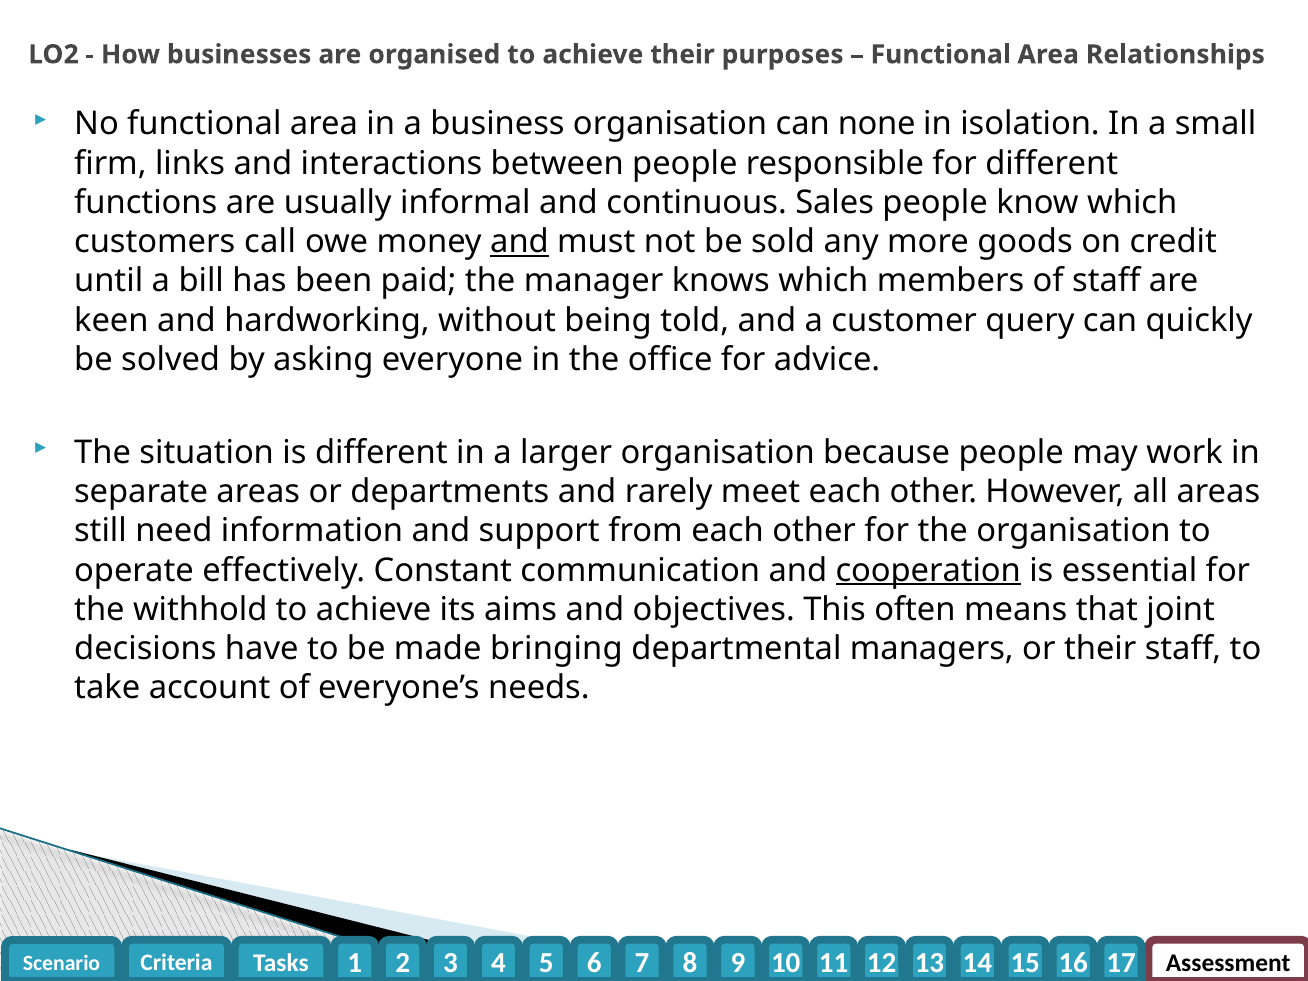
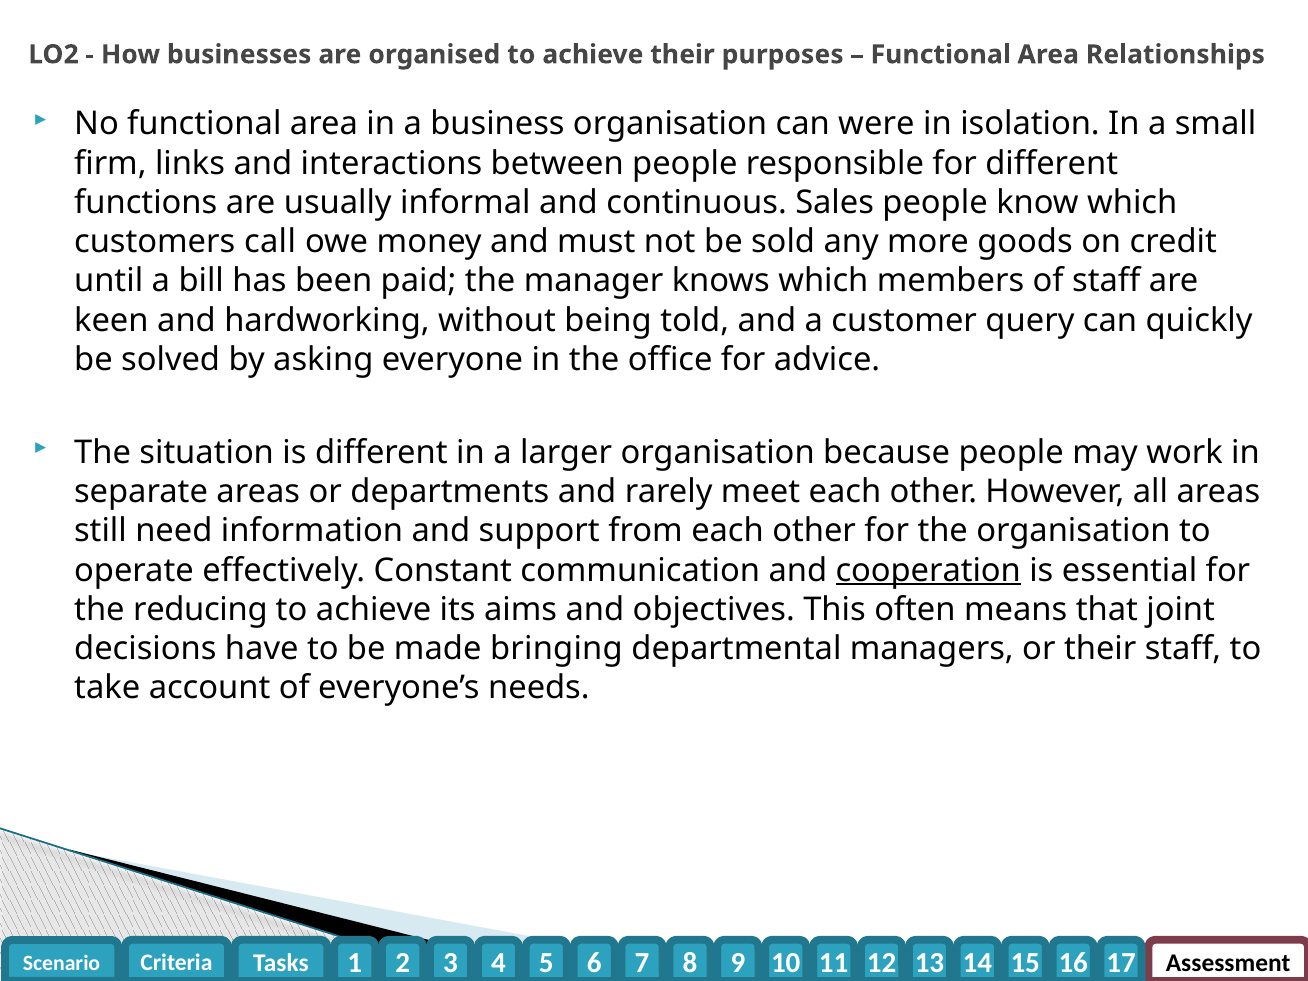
none: none -> were (876, 124)
and underline: present -> none (520, 242)
withhold: withhold -> reducing (200, 609)
